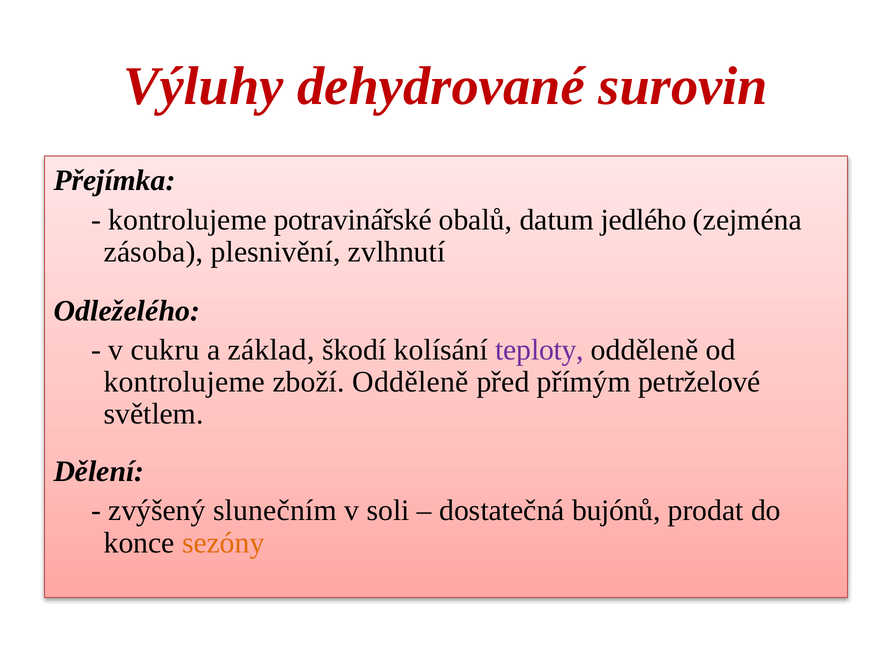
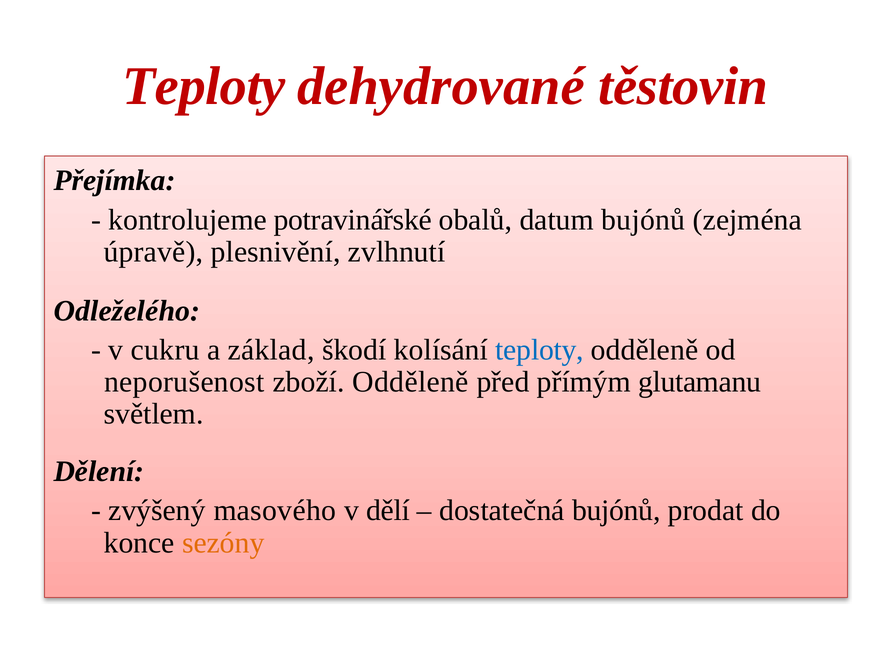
Výluhy: Výluhy -> Teploty (204, 86)
surovin: surovin -> těstovin (683, 86)
datum jedlého: jedlého -> bujónů (643, 220)
zásoba: zásoba -> úpravě (154, 252)
teploty colour: purple -> blue (540, 350)
kontrolujeme: kontrolujeme -> neporušenost (184, 382)
petrželové: petrželové -> glutamanu (700, 382)
slunečním: slunečním -> masového (275, 511)
soli: soli -> dělí (388, 511)
